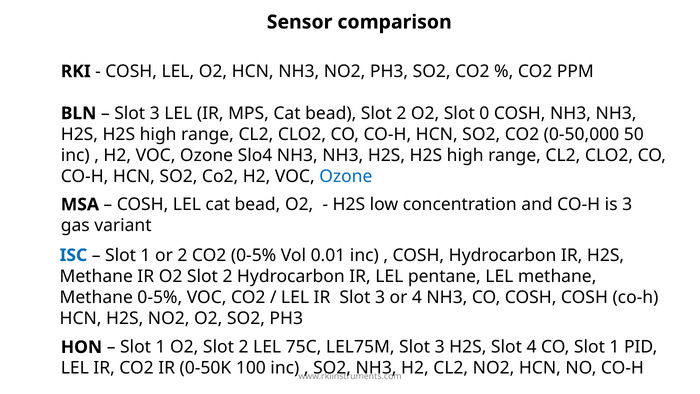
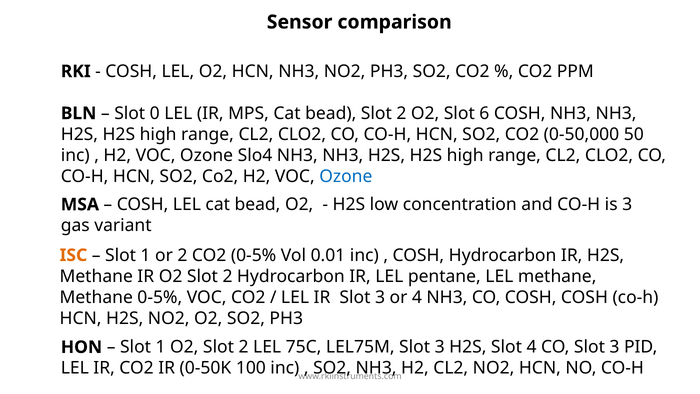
3: 3 -> 0 (155, 113)
0: 0 -> 6 (484, 113)
ISC colour: blue -> orange (73, 255)
CO Slot 1: 1 -> 3 (614, 347)
